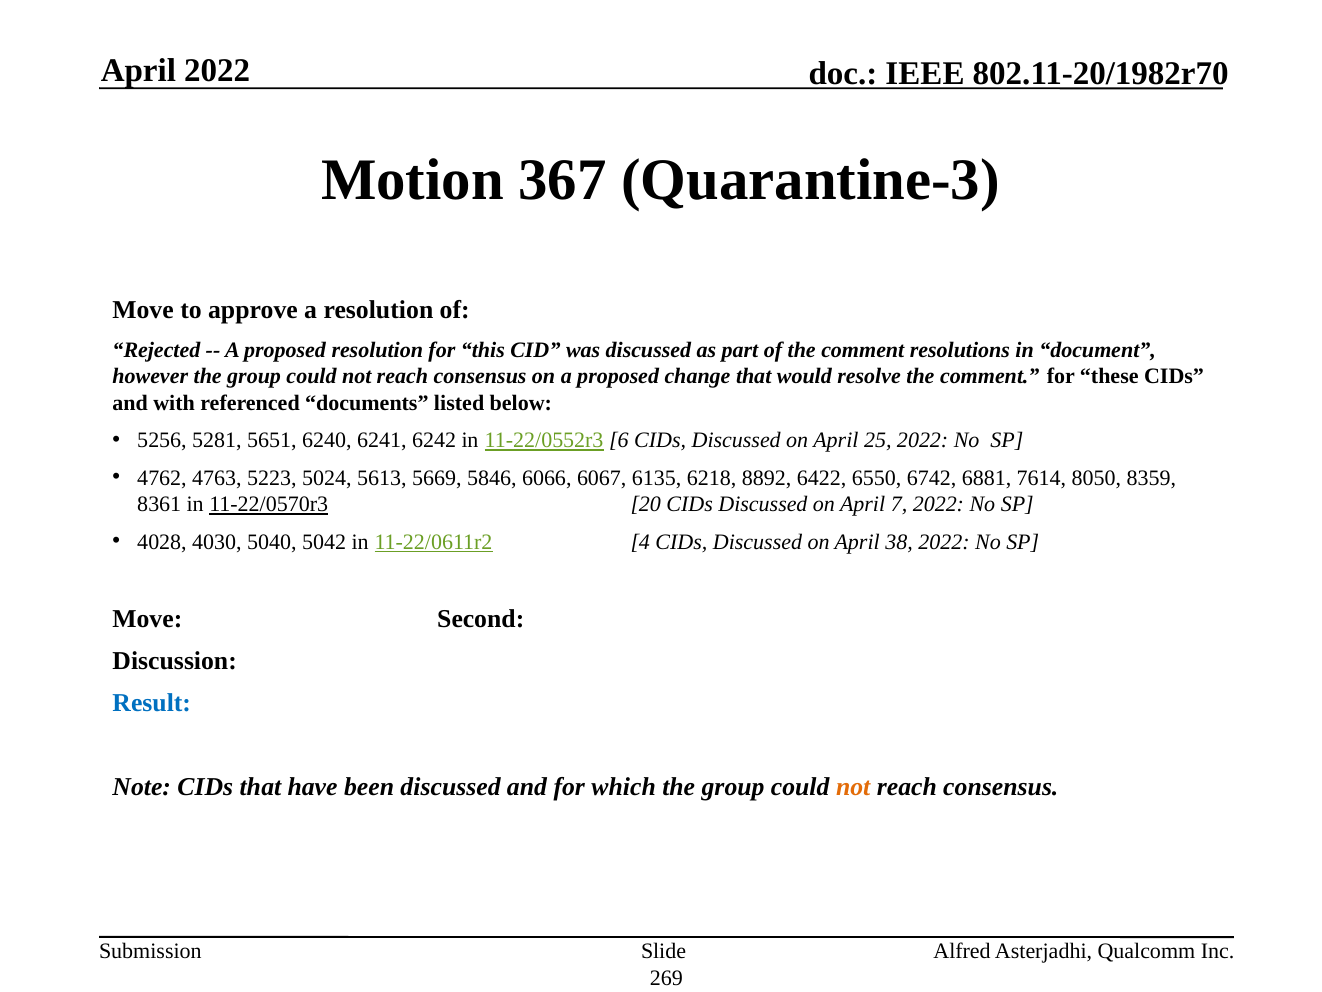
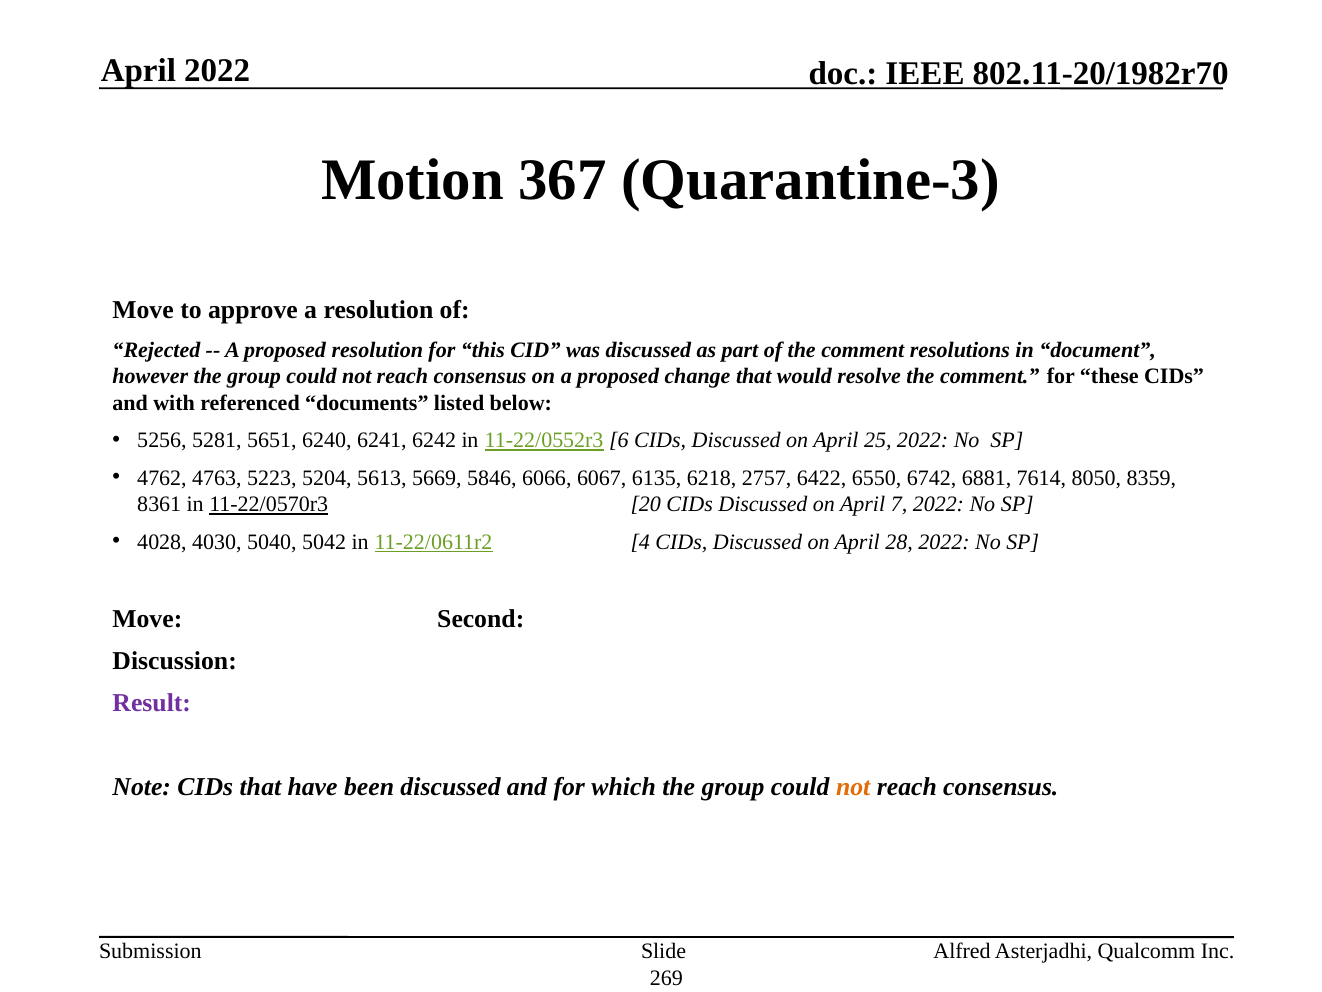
5024: 5024 -> 5204 (327, 478)
8892: 8892 -> 2757 (767, 478)
38: 38 -> 28 (899, 541)
Result colour: blue -> purple (152, 703)
